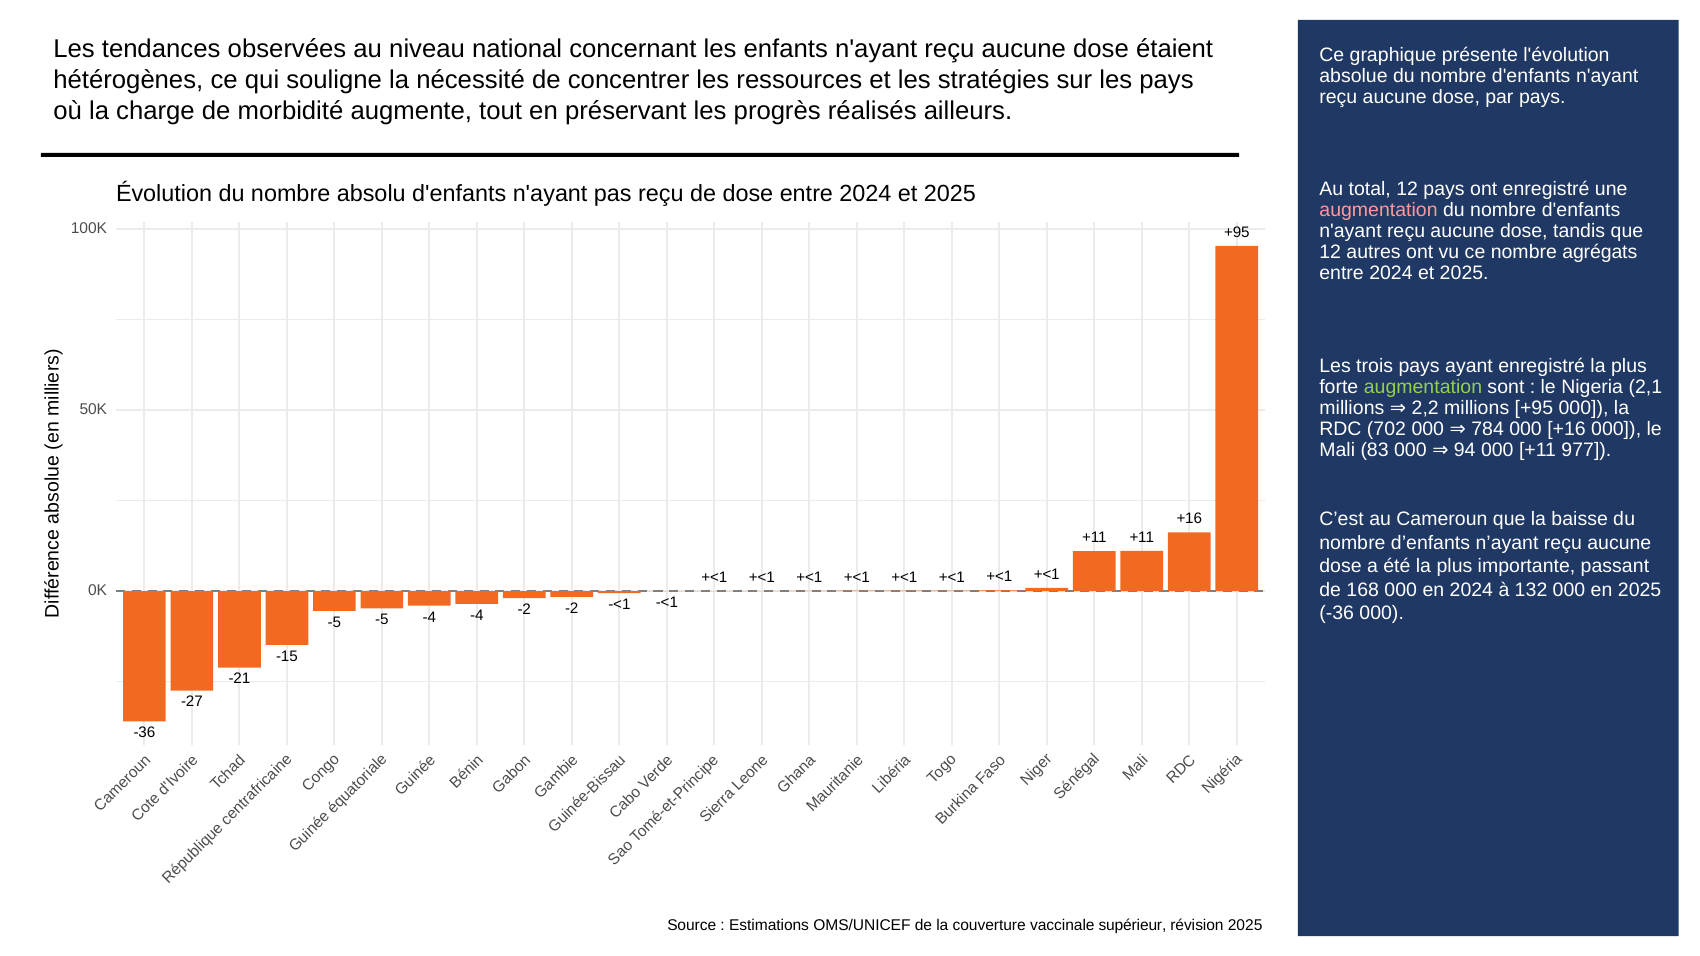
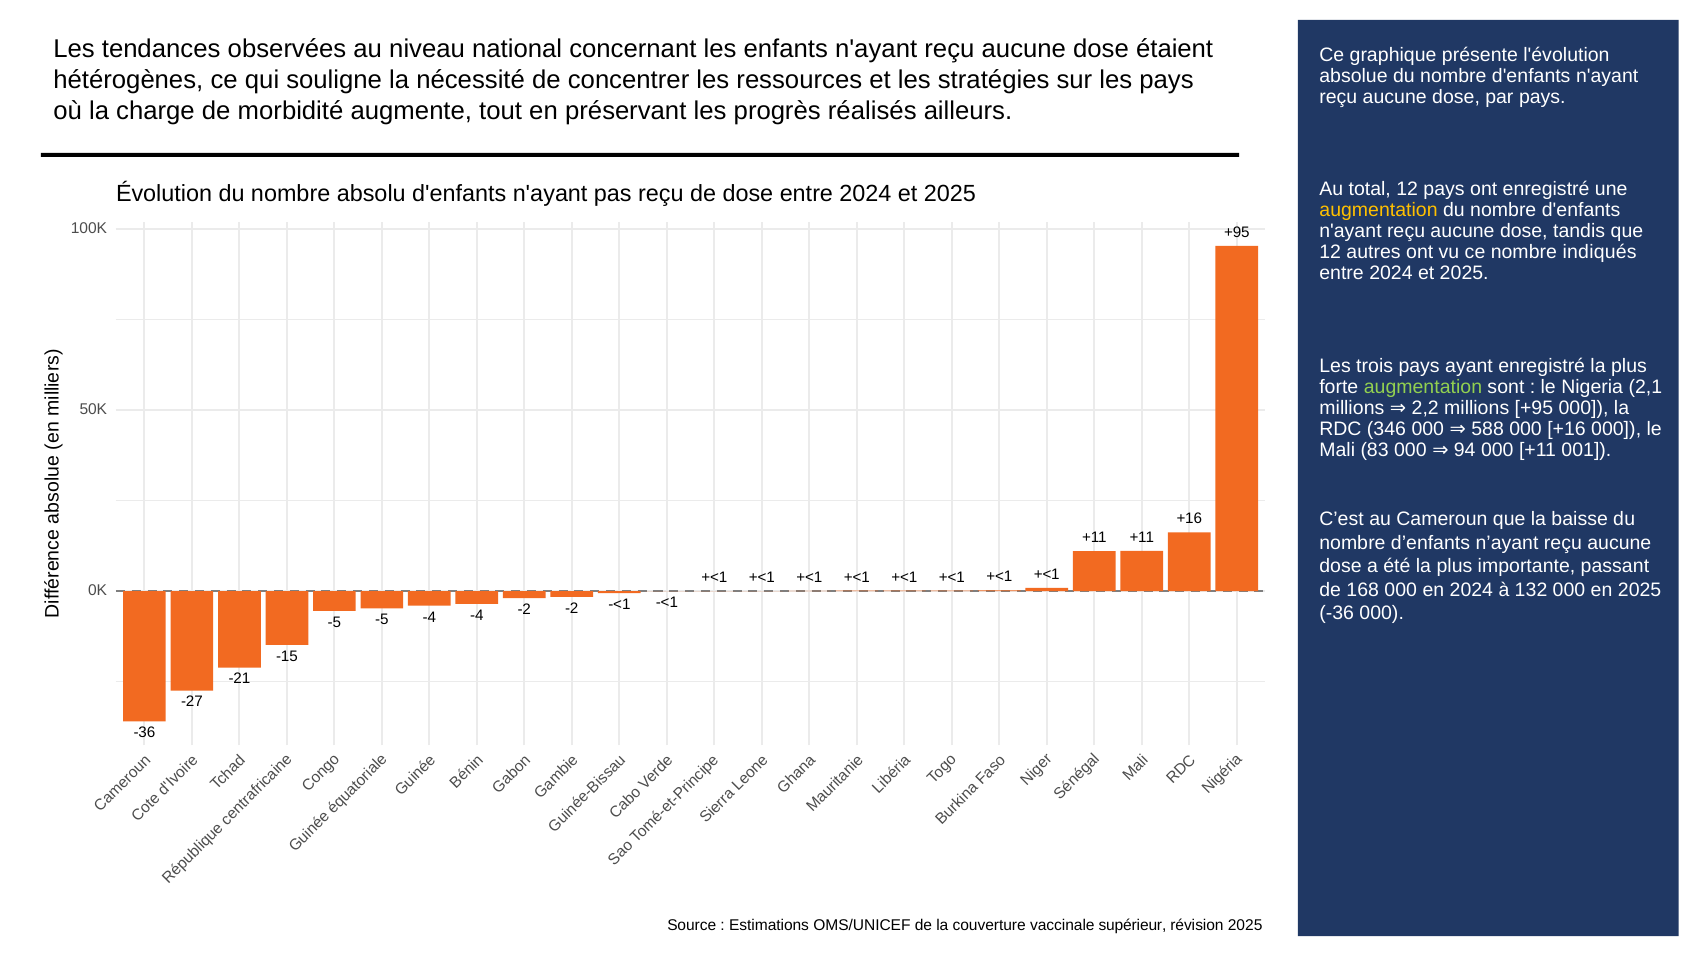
augmentation colour: pink -> yellow (1379, 210)
agrégats: agrégats -> indiqués (1600, 252)
702: 702 -> 346 (1386, 429)
784: 784 -> 588 (1488, 429)
977: 977 -> 001 (1586, 450)
